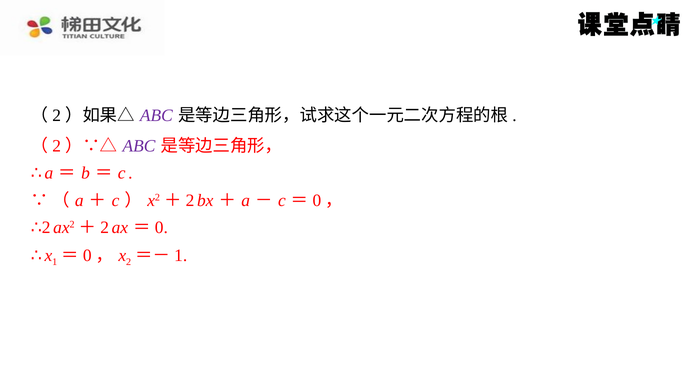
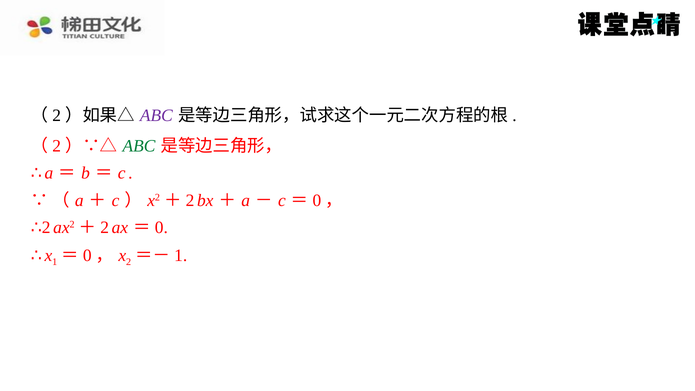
ABC colour: purple -> green (139, 146)
